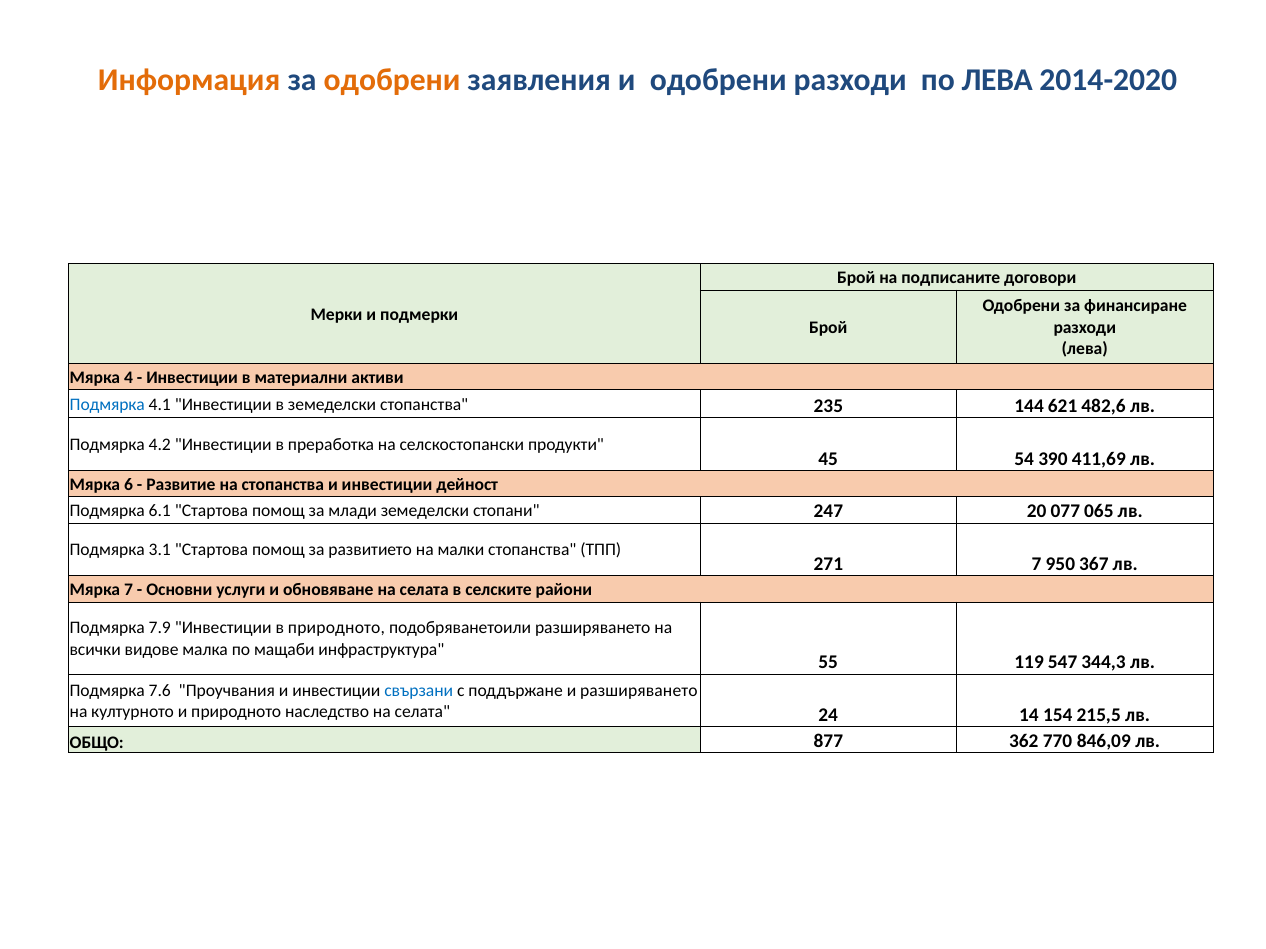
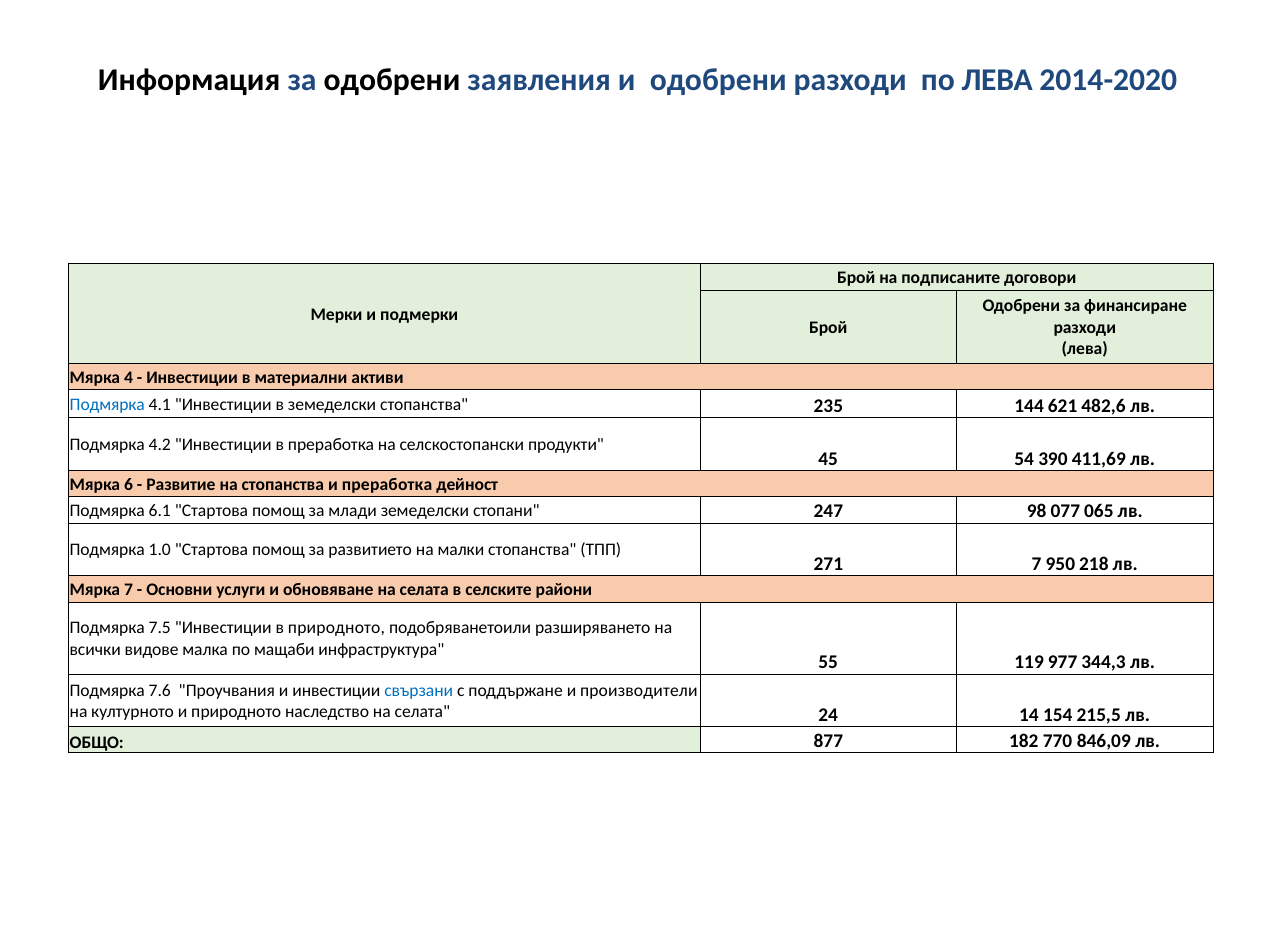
Информация colour: orange -> black (189, 80)
одобрени colour: orange -> black (392, 80)
стопанства и инвестиции: инвестиции -> преработка (387, 485)
20: 20 -> 98 (1037, 512)
3.1: 3.1 -> 1.0 (160, 550)
367: 367 -> 218 (1094, 564)
7.9: 7.9 -> 7.5 (160, 628)
547: 547 -> 977 (1063, 663)
и разширяването: разширяването -> производители (639, 691)
362: 362 -> 182 (1024, 742)
